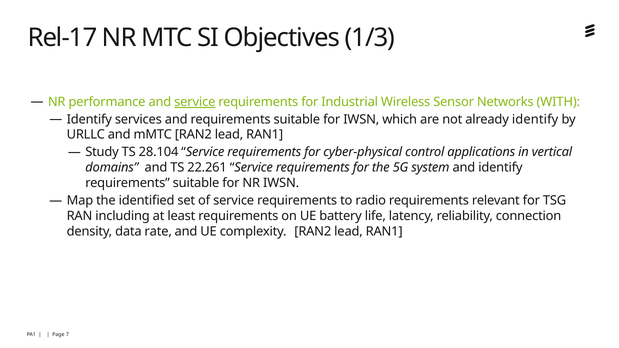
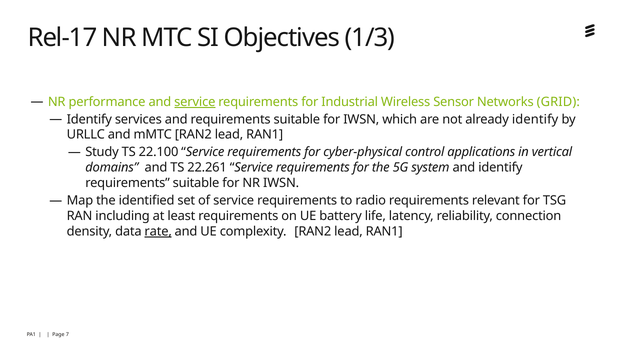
WITH: WITH -> GRID (558, 102)
28.104: 28.104 -> 22.100 (159, 152)
rate underline: none -> present (158, 232)
